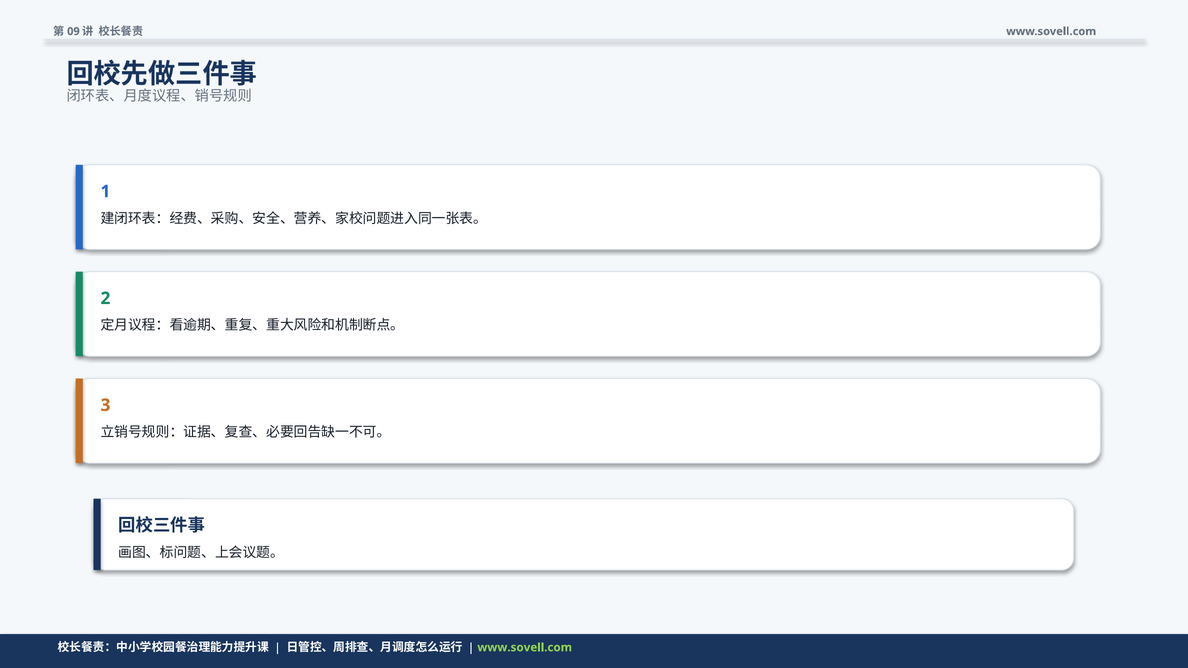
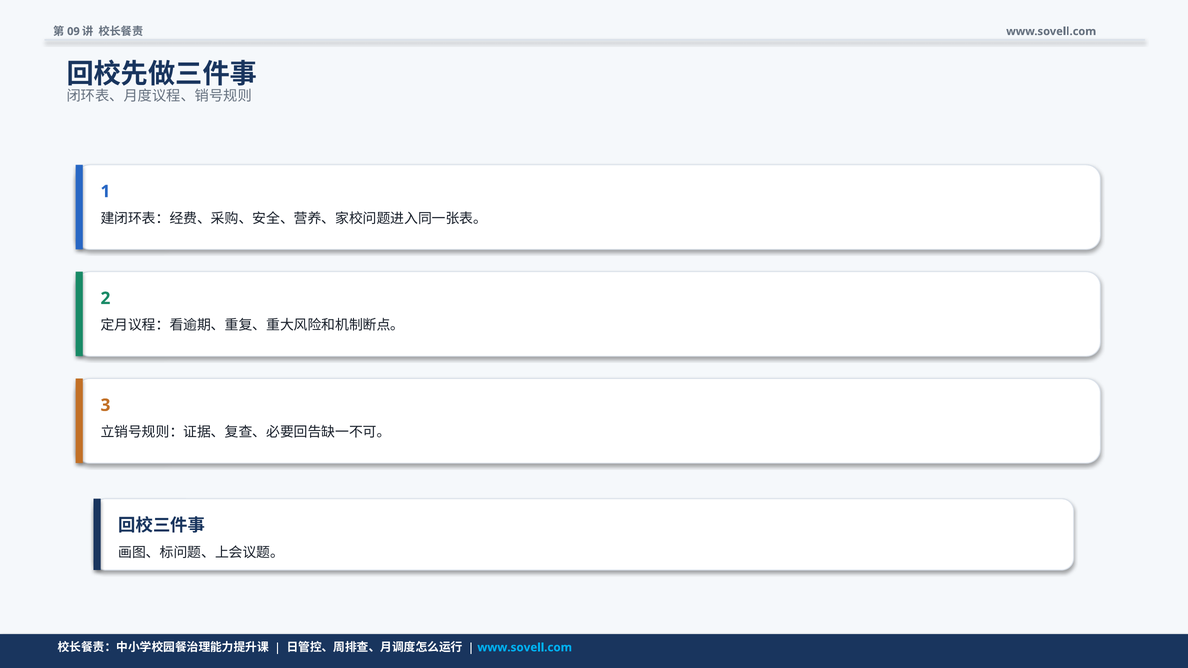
www.sovell.com colour: light green -> light blue (525, 648)
